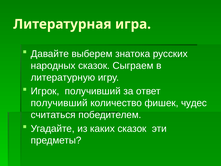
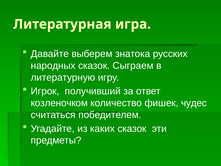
получивший: получивший -> козленочком (59, 103)
